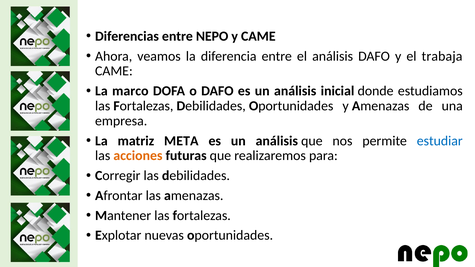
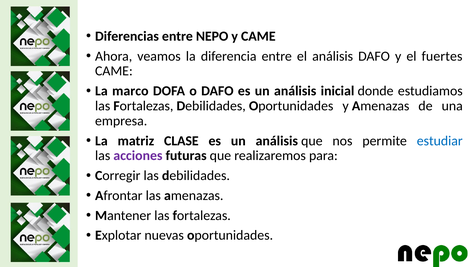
trabaja: trabaja -> fuertes (442, 56)
META: META -> CLASE (181, 141)
acciones colour: orange -> purple (138, 156)
